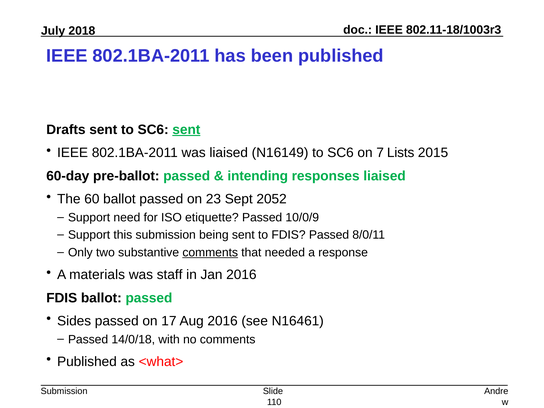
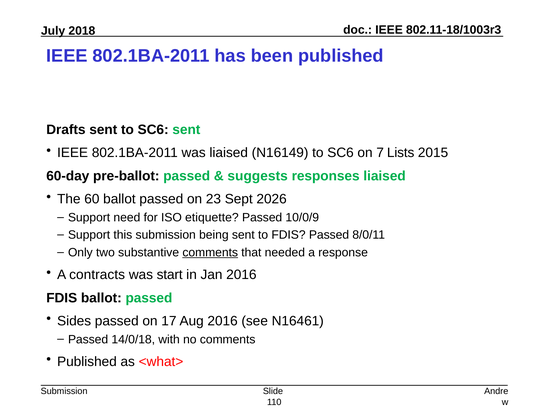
sent underline: present -> none (186, 130)
intending: intending -> suggests (258, 176)
2052: 2052 -> 2026 (272, 199)
materials: materials -> contracts (97, 275)
staff: staff -> start (170, 275)
